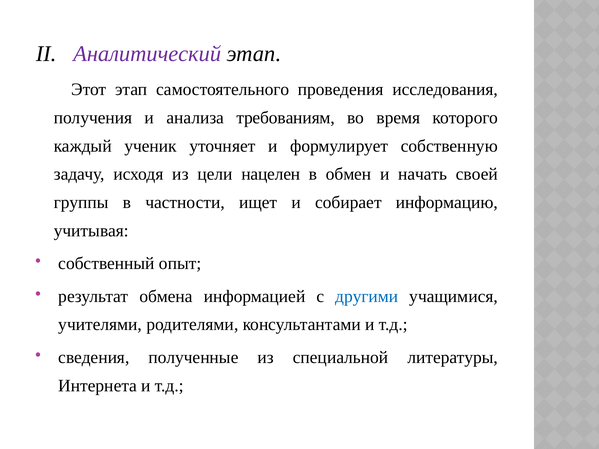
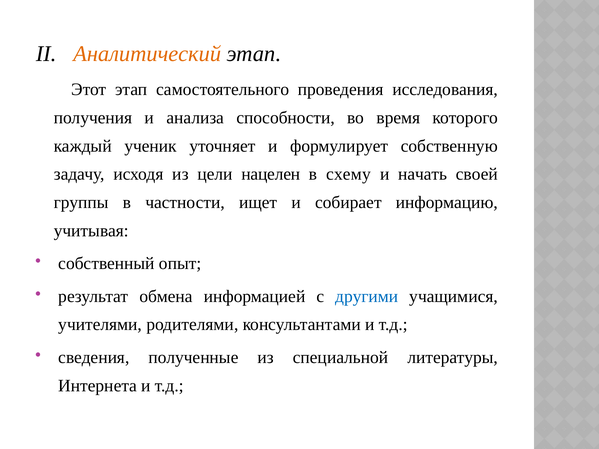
Аналитический colour: purple -> orange (147, 54)
требованиям: требованиям -> способности (286, 118)
обмен: обмен -> схему (349, 174)
